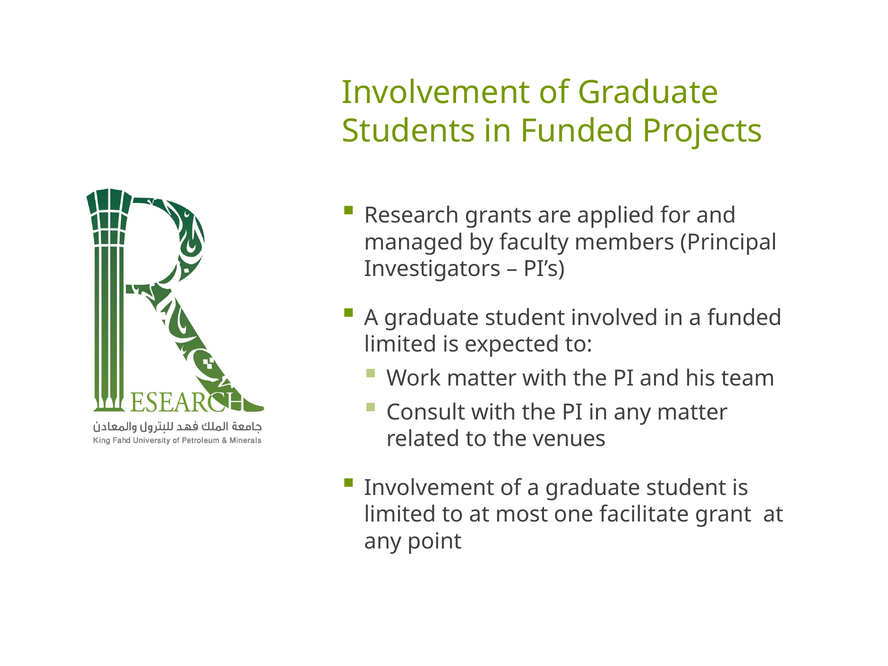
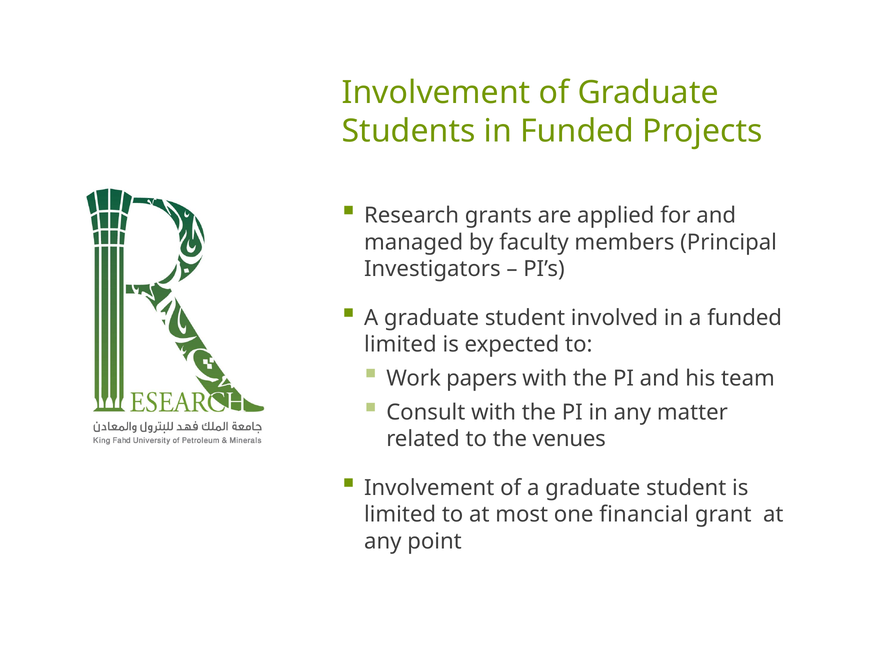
Work matter: matter -> papers (482, 378)
facilitate: facilitate -> financial (644, 515)
